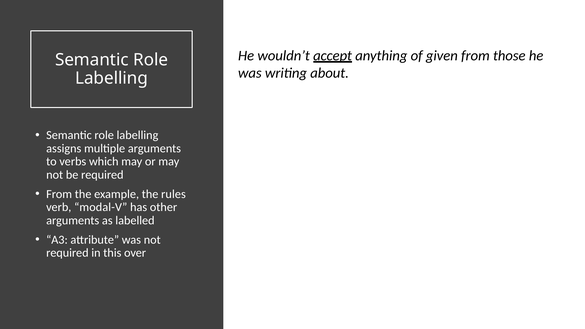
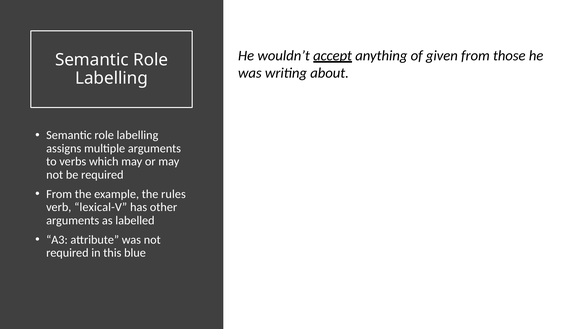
modal-V: modal-V -> lexical-V (101, 207)
over: over -> blue (135, 253)
